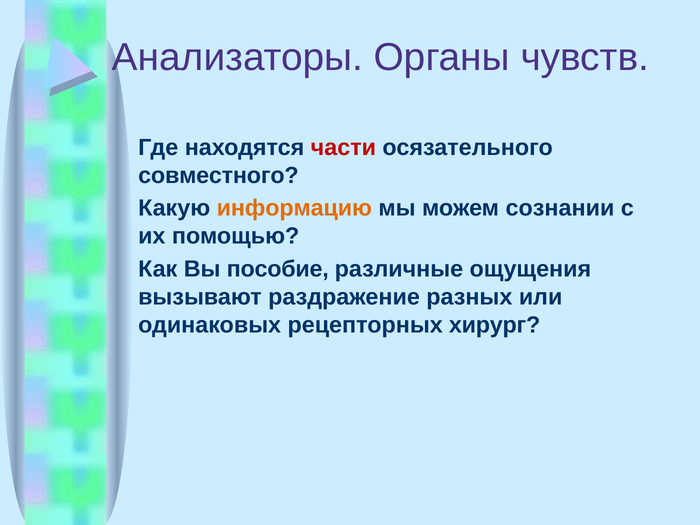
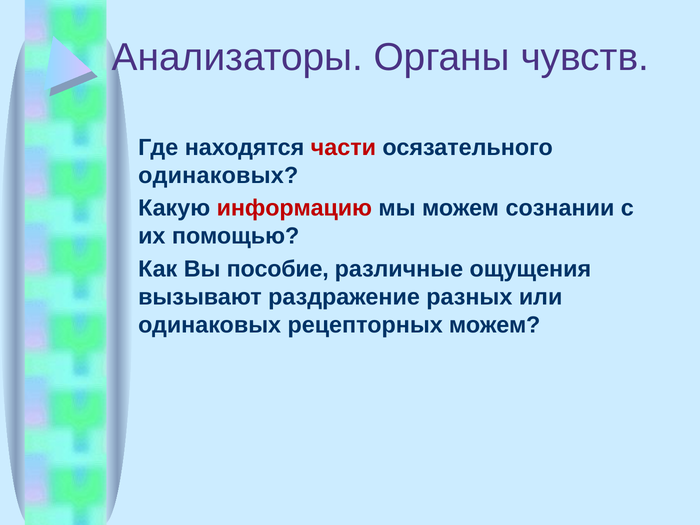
совместного: совместного -> одинаковых (218, 176)
информацию colour: orange -> red (294, 208)
рецепторных хирург: хирург -> можем (495, 325)
